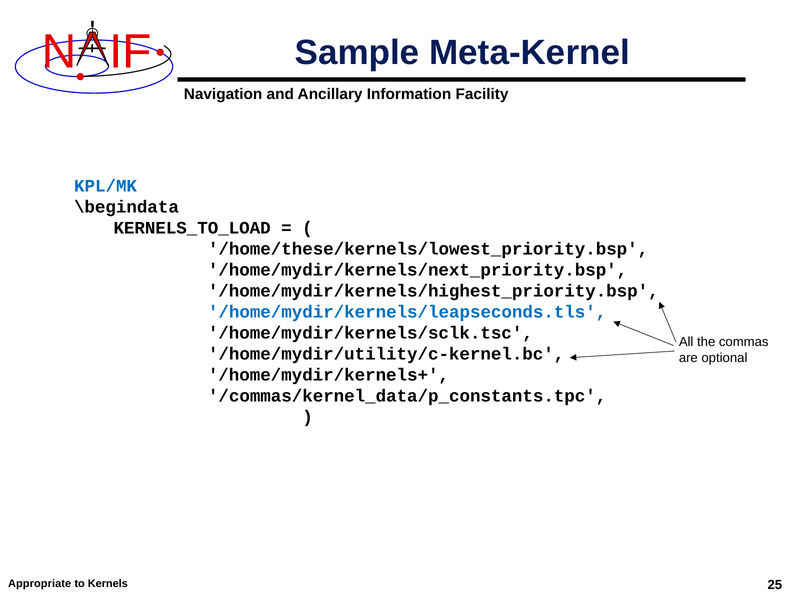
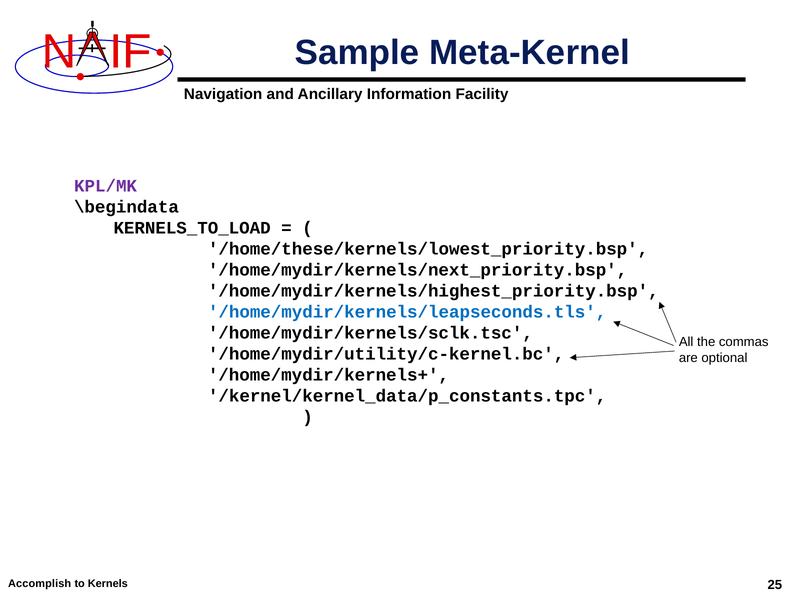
KPL/MK colour: blue -> purple (106, 186)
/commas/kernel_data/p_constants.tpc: /commas/kernel_data/p_constants.tpc -> /kernel/kernel_data/p_constants.tpc (407, 396)
Appropriate: Appropriate -> Accomplish (40, 583)
